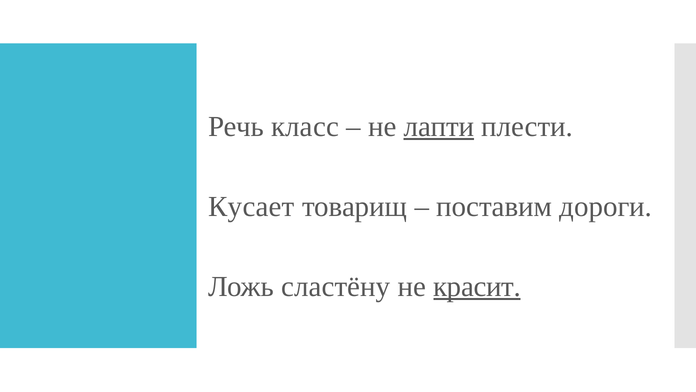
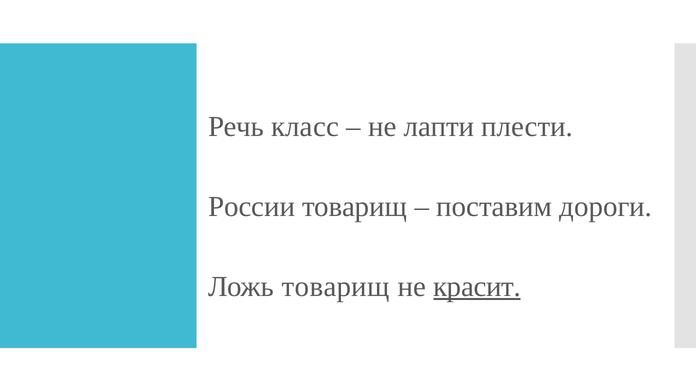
лапти underline: present -> none (439, 126)
Кусает: Кусает -> России (252, 206)
Ложь сластёну: сластёну -> товарищ (336, 286)
